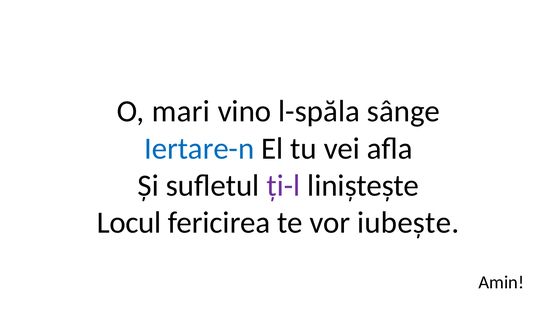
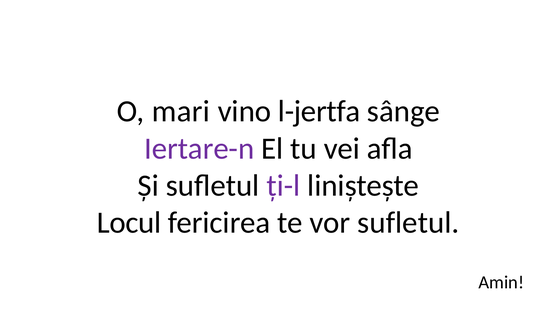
l-spăla: l-spăla -> l-jertfa (319, 111)
Iertare-n colour: blue -> purple (199, 149)
vor iubește: iubește -> sufletul (408, 223)
